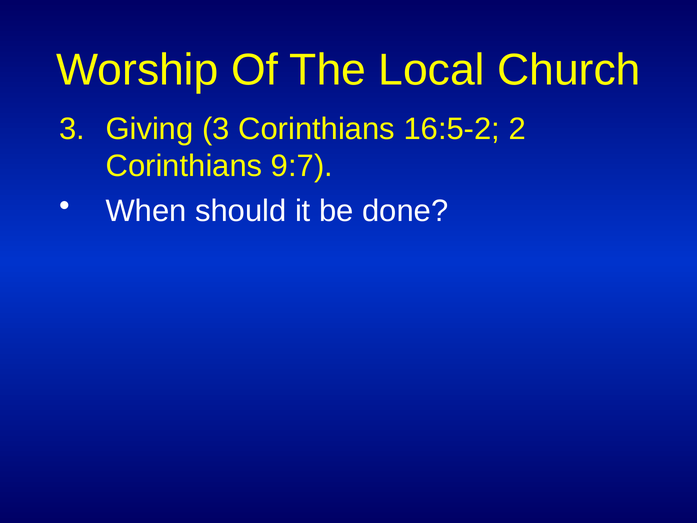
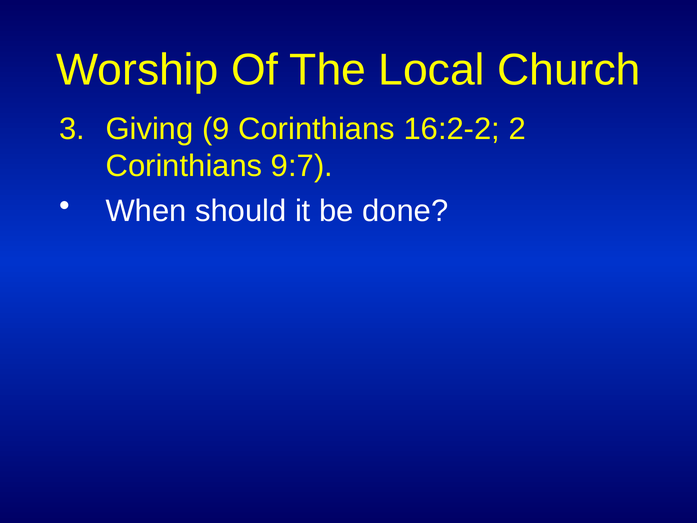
Giving 3: 3 -> 9 (216, 129)
16:5-2: 16:5-2 -> 16:2-2 (452, 129)
